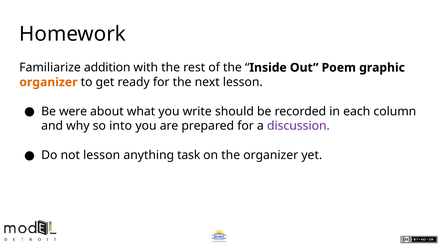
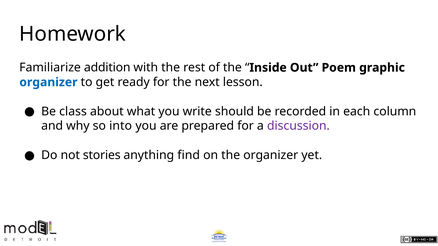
organizer colour: orange -> blue (48, 82)
were: were -> class (73, 112)
not lesson: lesson -> stories (102, 155)
task: task -> find (189, 155)
